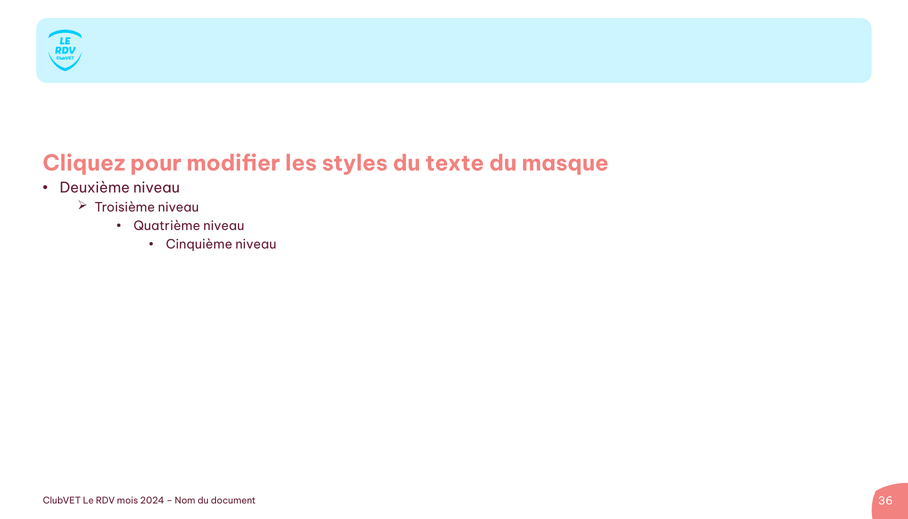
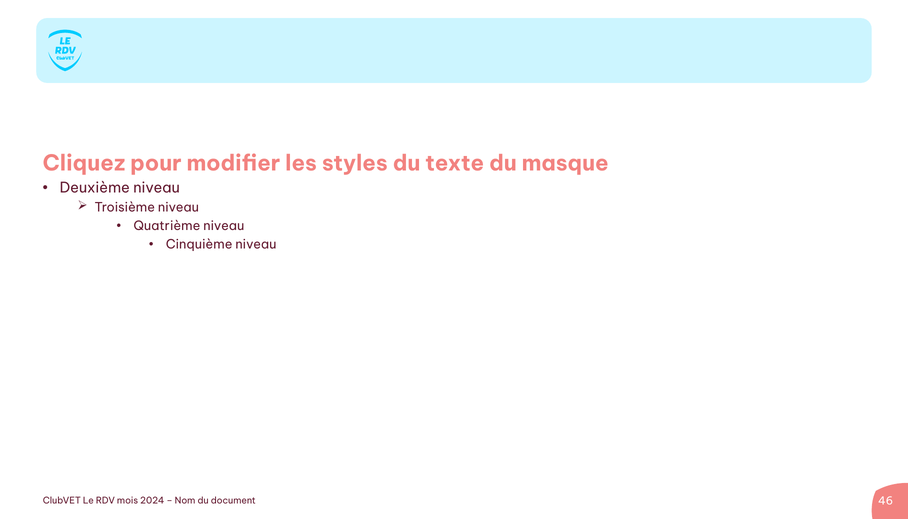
36: 36 -> 46 (886, 501)
